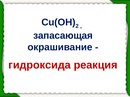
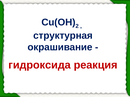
запасающая: запасающая -> структурная (63, 36)
